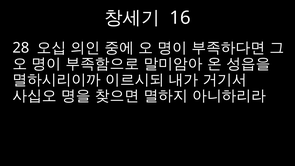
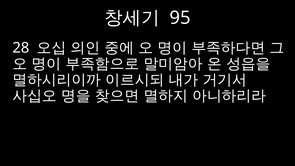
16: 16 -> 95 (180, 18)
